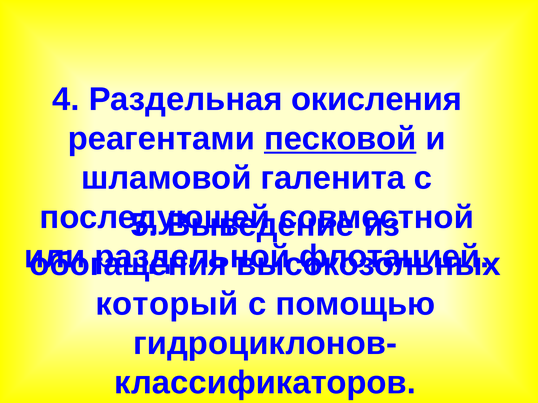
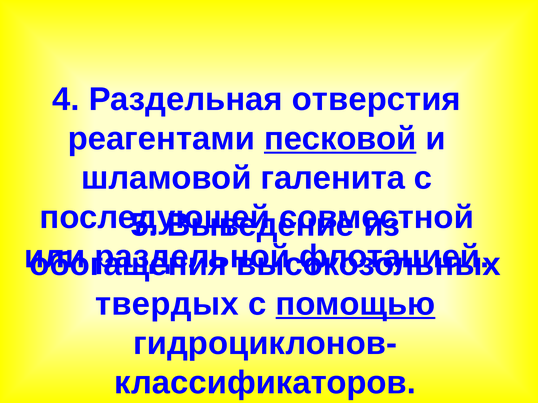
окисления: окисления -> отверстия (376, 99)
который: который -> твердых (167, 304)
помощью underline: none -> present (355, 304)
